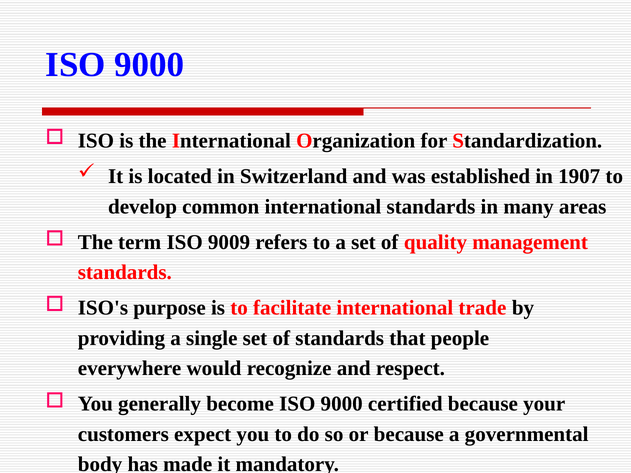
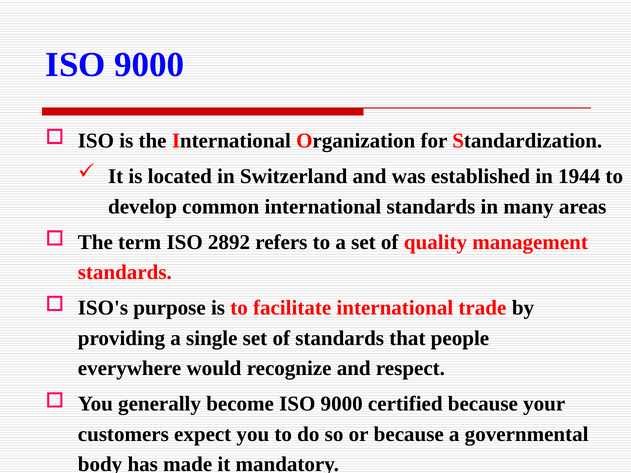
1907: 1907 -> 1944 (579, 176)
9009: 9009 -> 2892 (229, 242)
